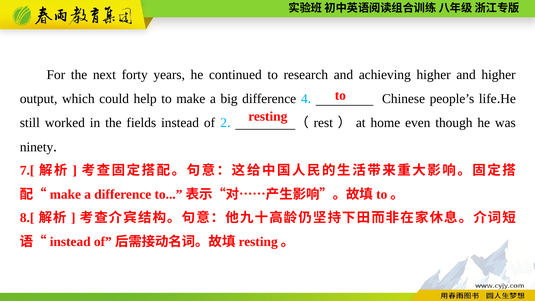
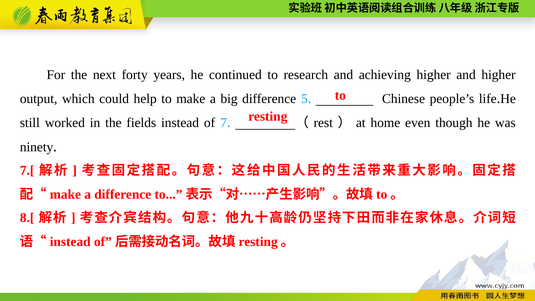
4: 4 -> 5 (304, 99)
2: 2 -> 7 (224, 123)
